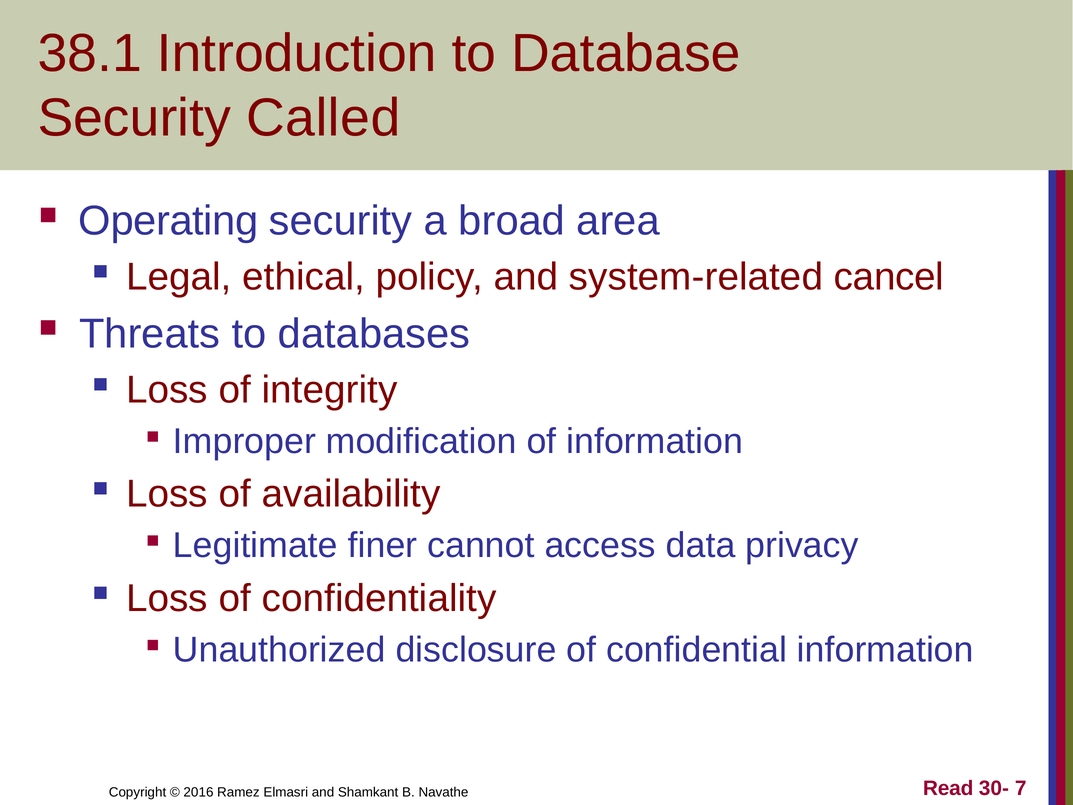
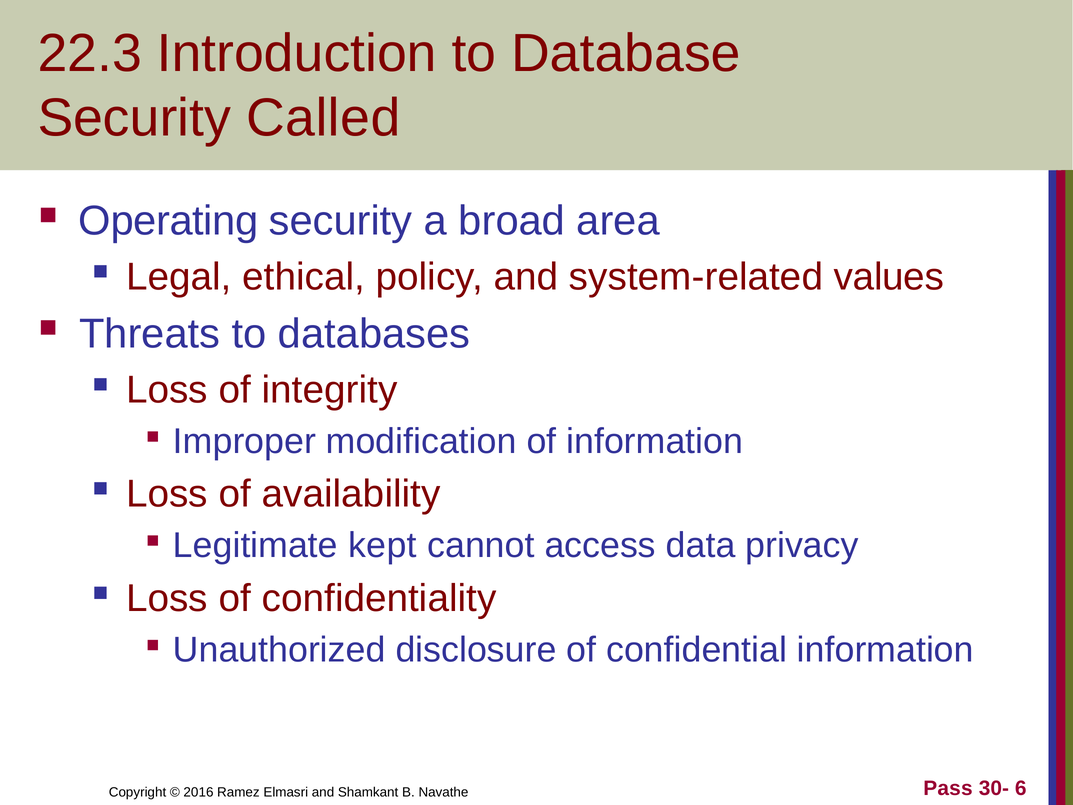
38.1: 38.1 -> 22.3 (90, 54)
cancel: cancel -> values (889, 277)
finer: finer -> kept (382, 545)
Read: Read -> Pass (948, 788)
7: 7 -> 6 (1021, 788)
